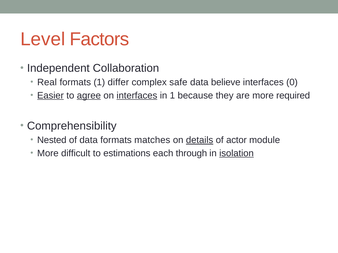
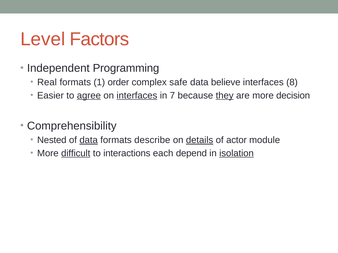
Collaboration: Collaboration -> Programming (126, 68)
differ: differ -> order (118, 83)
0: 0 -> 8 (292, 83)
Easier underline: present -> none (50, 96)
in 1: 1 -> 7 (172, 96)
they underline: none -> present (225, 96)
required: required -> decision (293, 96)
data underline: none -> present (89, 140)
matches: matches -> describe (152, 140)
difficult underline: none -> present (76, 154)
estimations: estimations -> interactions (127, 154)
through: through -> depend (191, 154)
